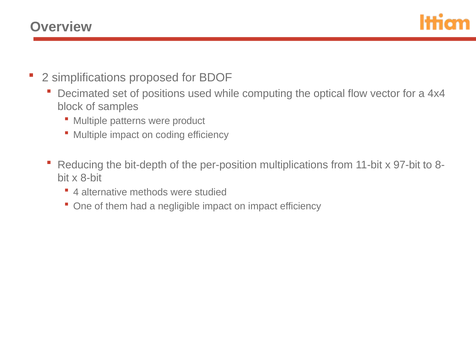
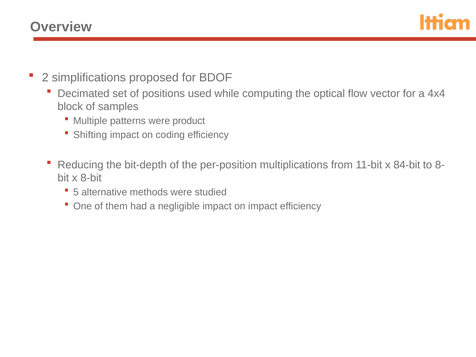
Multiple: Multiple -> Shifting (90, 135)
97-bit: 97-bit -> 84-bit (407, 165)
4: 4 -> 5 (76, 192)
